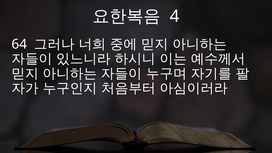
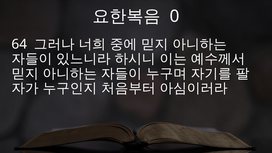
4: 4 -> 0 (175, 16)
